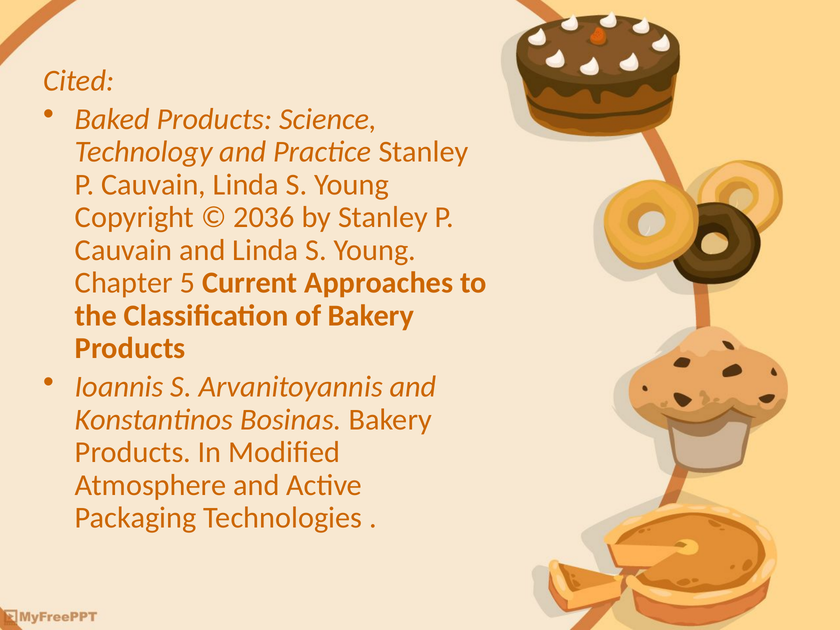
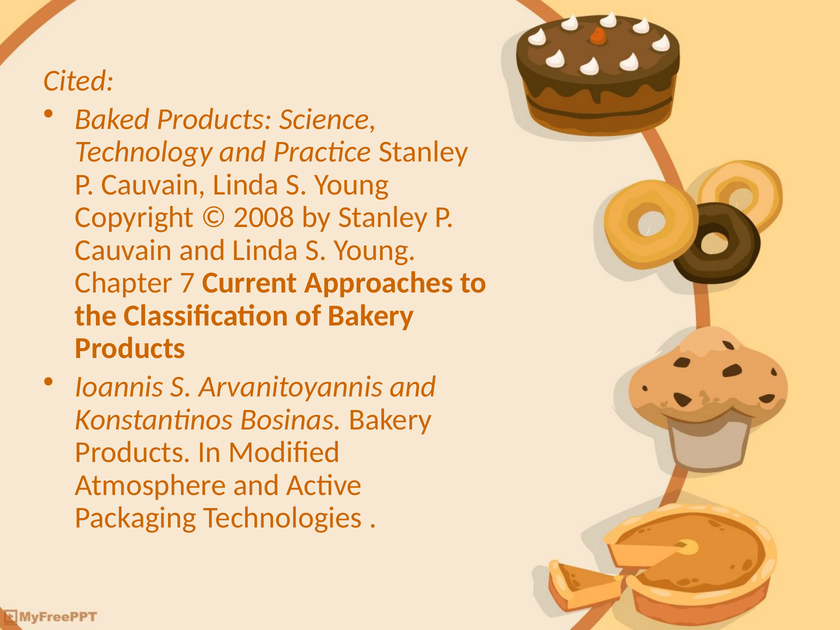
2036: 2036 -> 2008 (264, 217)
5: 5 -> 7 (187, 283)
